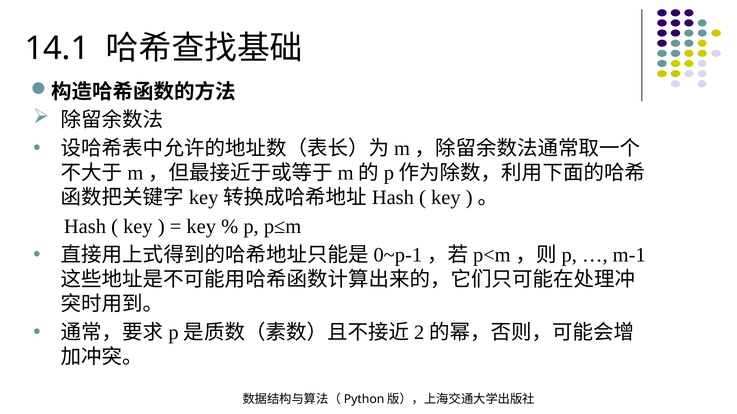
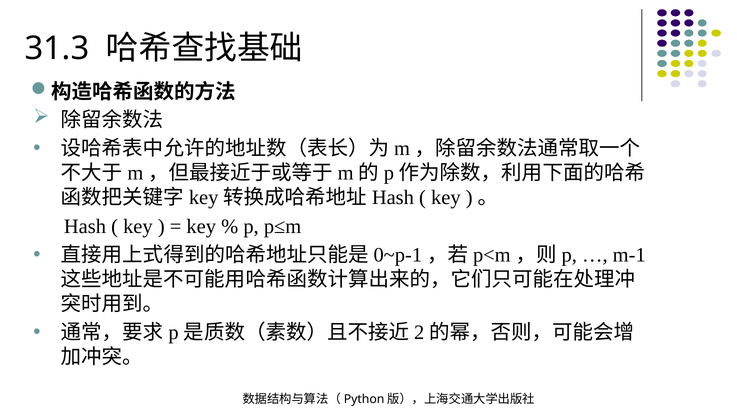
14.1: 14.1 -> 31.3 (57, 49)
